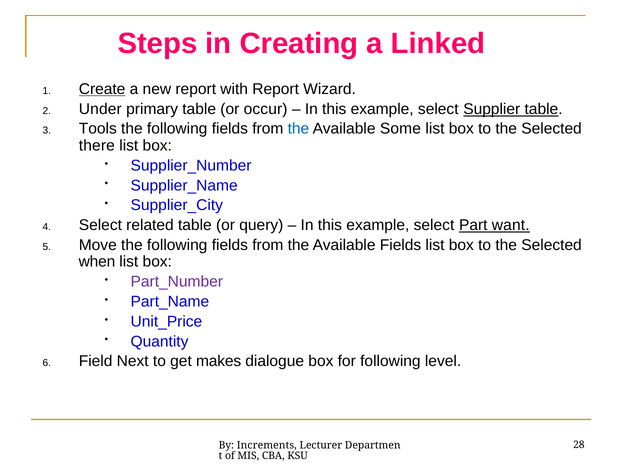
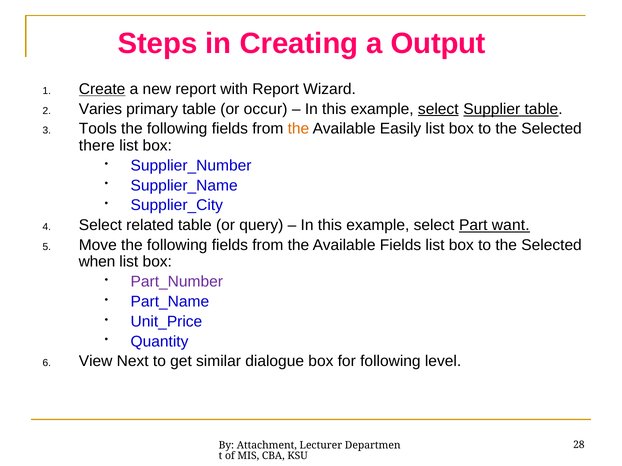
Linked: Linked -> Output (438, 44)
Under: Under -> Varies (100, 109)
select underline: none -> present (438, 109)
the colour: blue -> orange (298, 129)
Some: Some -> Easily (401, 129)
Field: Field -> View (96, 362)
makes: makes -> similar (219, 362)
Increments: Increments -> Attachment (267, 446)
